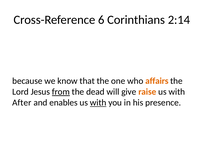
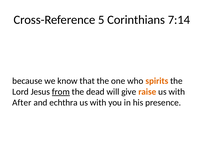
6: 6 -> 5 (101, 20)
2:14: 2:14 -> 7:14 (179, 20)
affairs: affairs -> spirits (157, 81)
enables: enables -> echthra (64, 103)
with underline: present -> none (98, 103)
